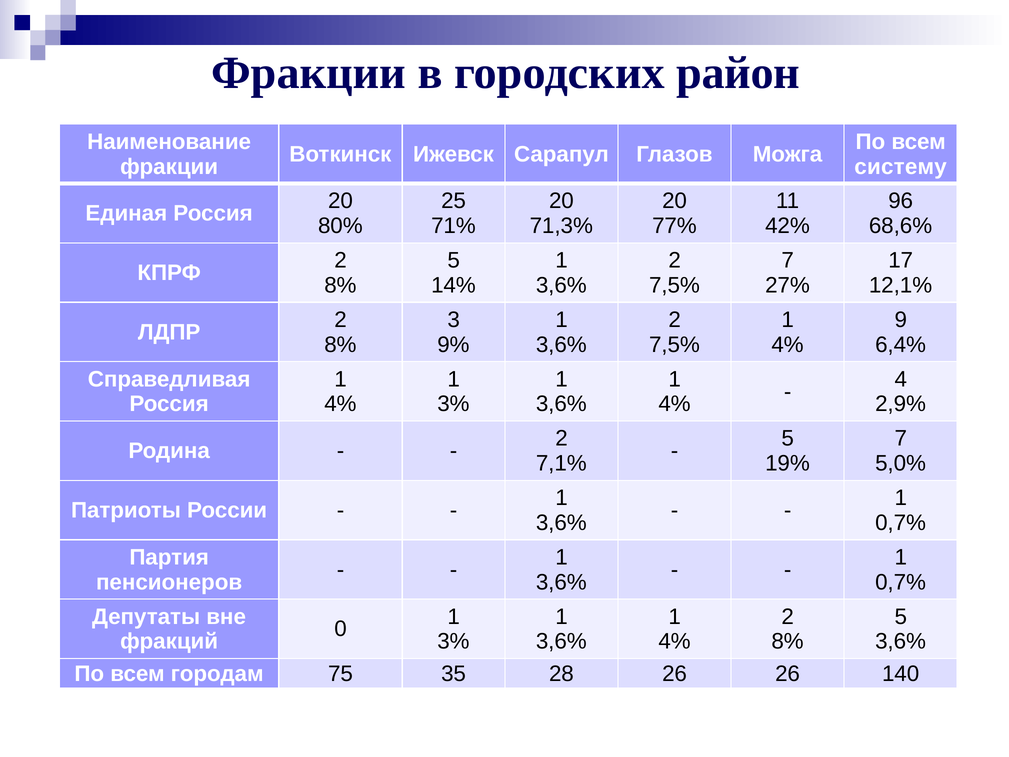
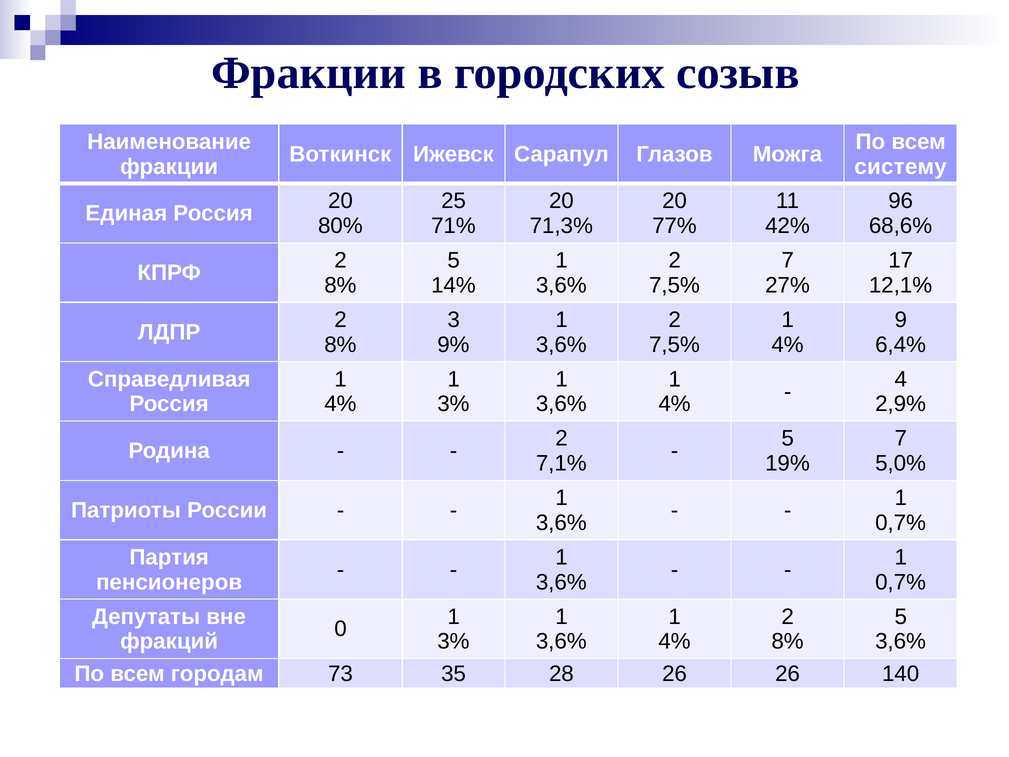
район: район -> созыв (738, 73)
75: 75 -> 73 (341, 673)
